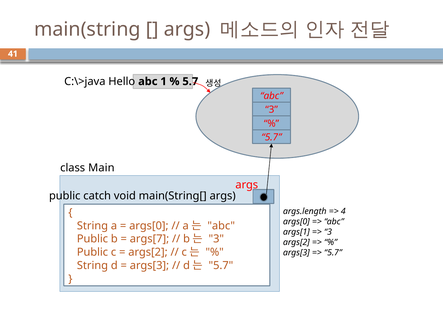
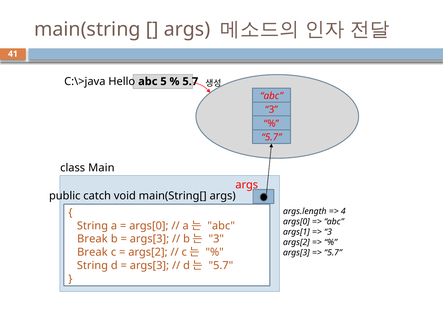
1: 1 -> 5 (164, 82)
Public: Public -> Break (92, 239)
args[7: args[7 -> args[3 (149, 239)
Public: Public -> Break (92, 252)
